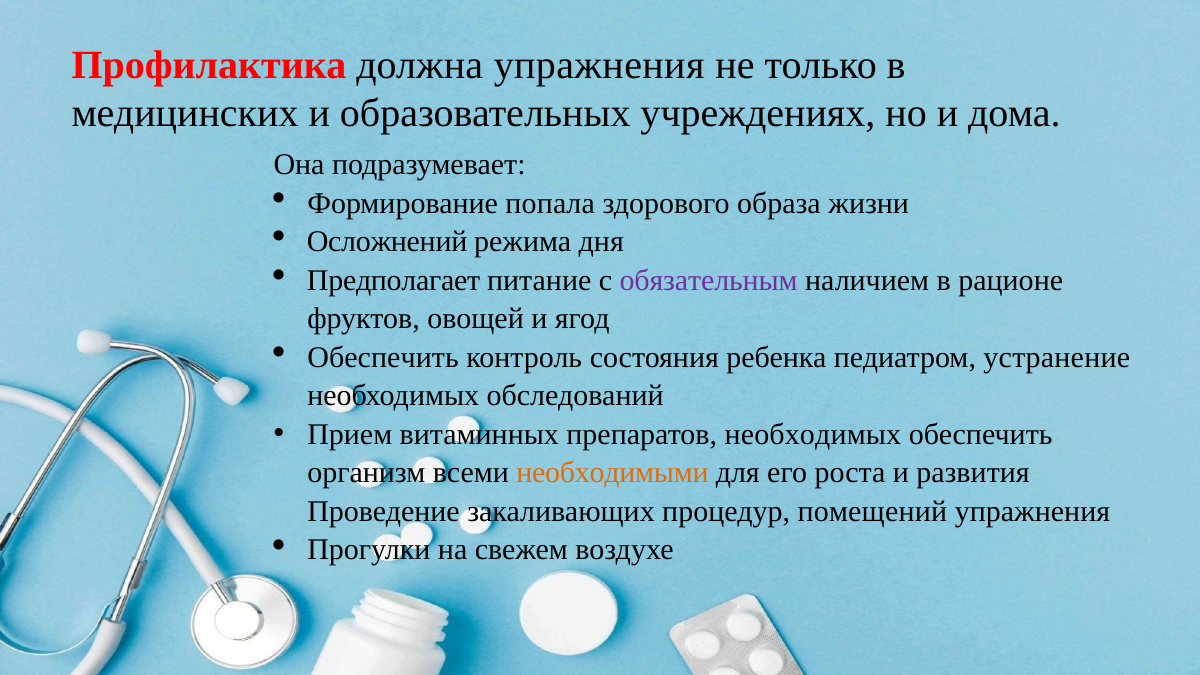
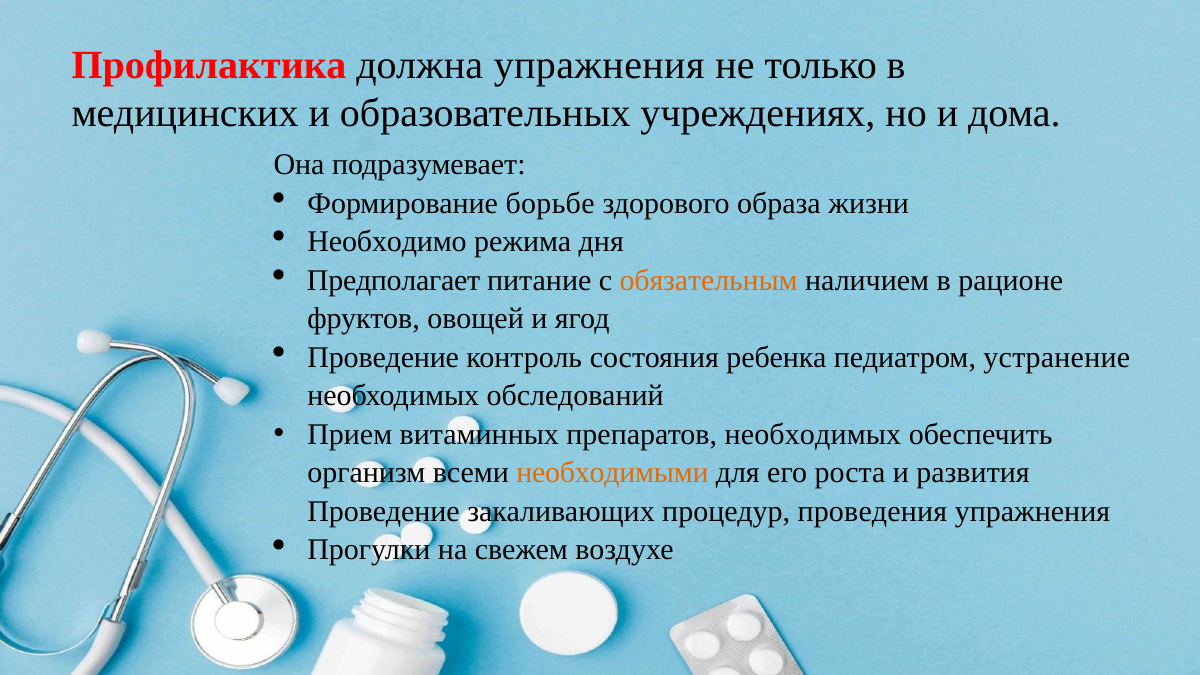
попала: попала -> борьбе (550, 203)
Осложнений: Осложнений -> Необходимо (387, 242)
обязательным colour: purple -> orange (709, 280)
Обеспечить: Обеспечить -> Проведение (383, 357)
помещений: помещений -> проведения (872, 512)
